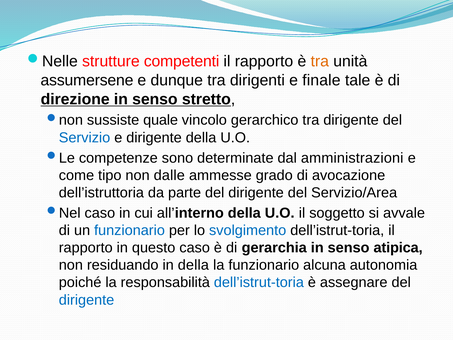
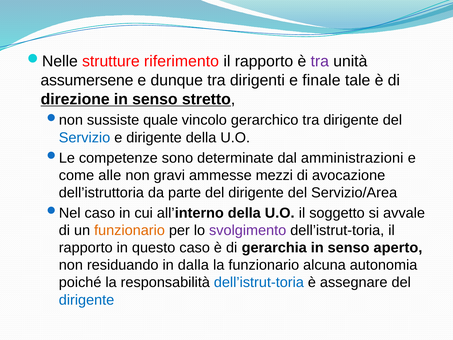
competenti: competenti -> riferimento (181, 61)
tra colour: orange -> purple (320, 61)
tipo: tipo -> alle (110, 175)
dalle: dalle -> gravi (169, 175)
grado: grado -> mezzi (274, 175)
funzionario colour: blue -> orange (130, 230)
svolgimento colour: blue -> purple (248, 230)
atipica: atipica -> aperto (398, 248)
in della: della -> dalla (193, 265)
